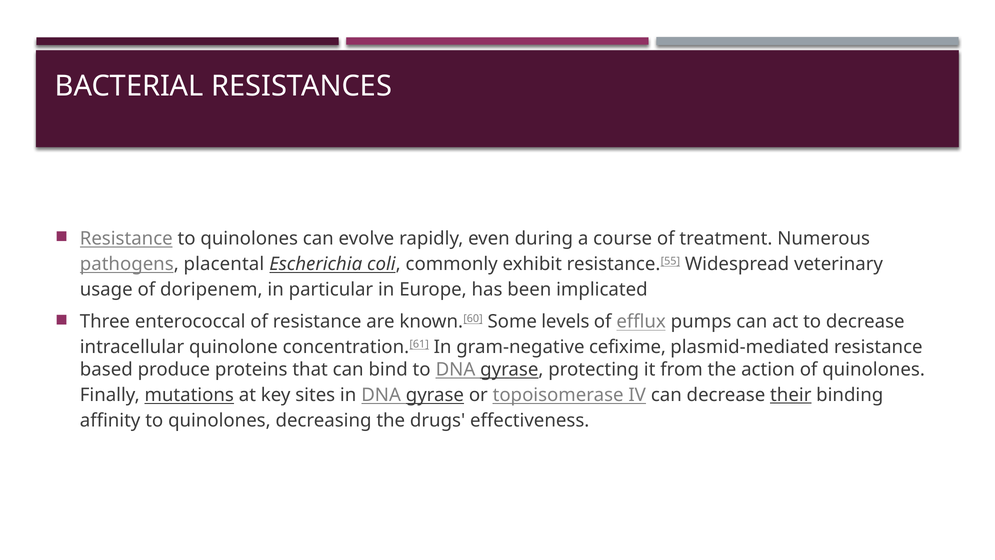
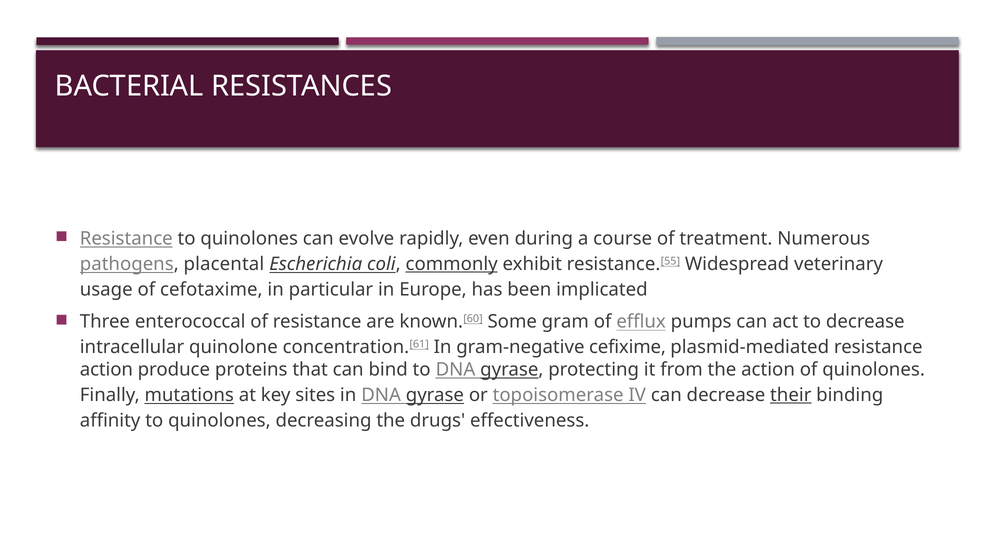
commonly underline: none -> present (452, 264)
doripenem: doripenem -> cefotaxime (211, 289)
levels: levels -> gram (565, 322)
based: based -> action (106, 369)
